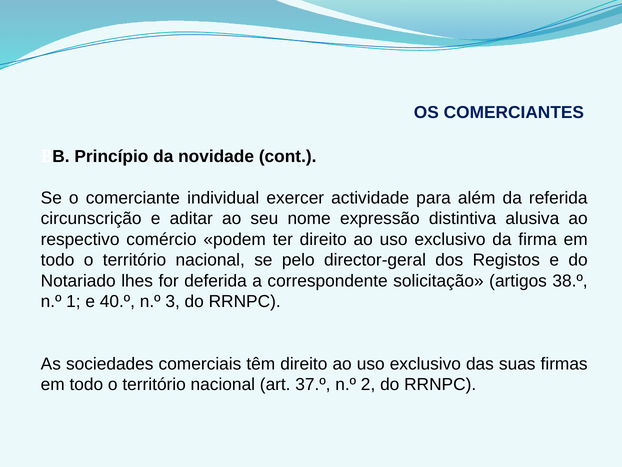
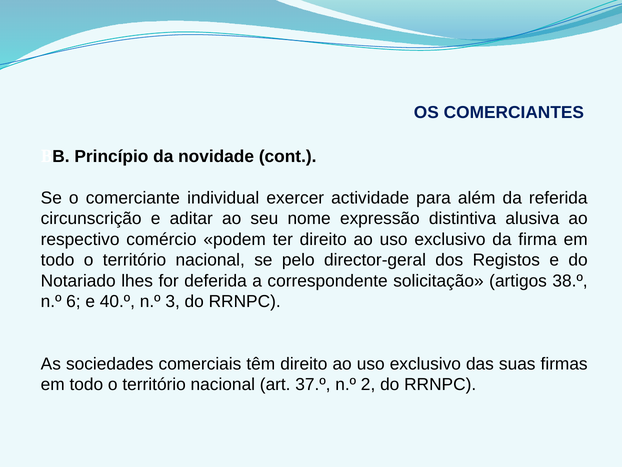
1: 1 -> 6 (73, 301)
